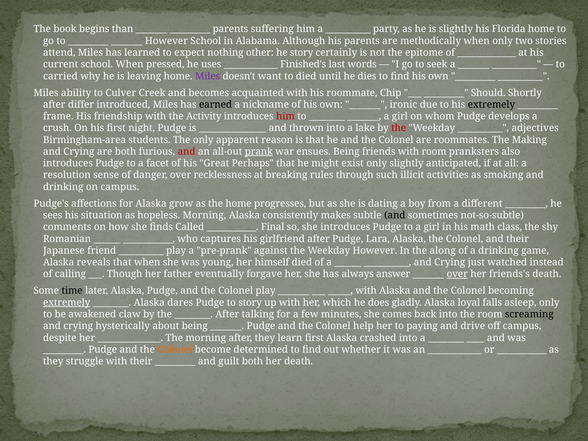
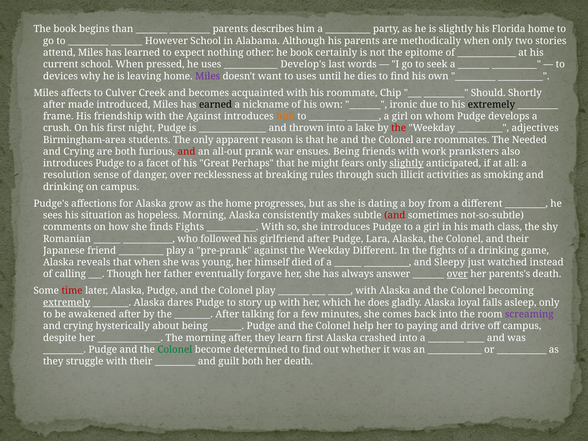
suffering: suffering -> describes (272, 29)
he story: story -> book (302, 53)
Finished's: Finished's -> Develop's (303, 64)
carried: carried -> devices (60, 76)
to died: died -> uses (306, 76)
ability: ability -> affects (76, 93)
differ: differ -> made (81, 105)
the Activity: Activity -> Against (204, 116)
him colour: red -> orange (285, 116)
Making: Making -> Needed (529, 140)
prank underline: present -> none (259, 152)
with room: room -> work (434, 152)
exist: exist -> fears (353, 163)
slightly underline: none -> present (406, 163)
and colour: black -> red (395, 215)
finds Called: Called -> Fights (190, 227)
Final: Final -> With (273, 227)
captures: captures -> followed (221, 239)
Weekday However: However -> Different (375, 251)
the along: along -> fights (443, 251)
Crying: Crying -> Sleepy (450, 262)
friends's: friends's -> parents's (509, 274)
time colour: black -> red (72, 291)
awakened claw: claw -> after (130, 314)
screaming colour: black -> purple (529, 314)
Colonel colour: orange -> green (175, 350)
